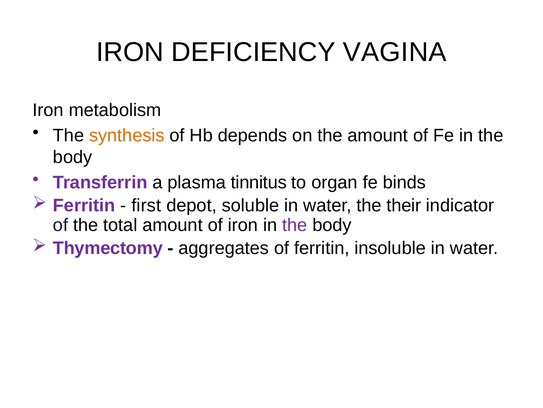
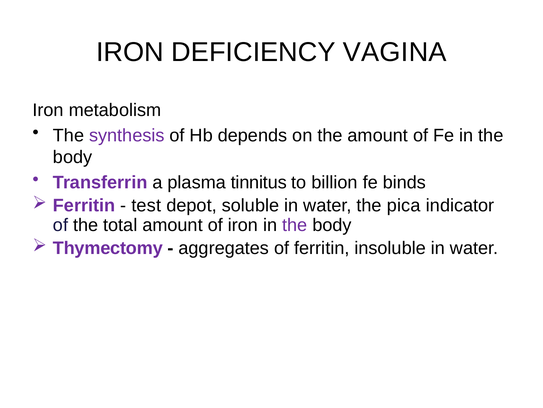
synthesis colour: orange -> purple (127, 135)
organ: organ -> billion (335, 182)
first: first -> test (146, 205)
their: their -> pica (404, 205)
